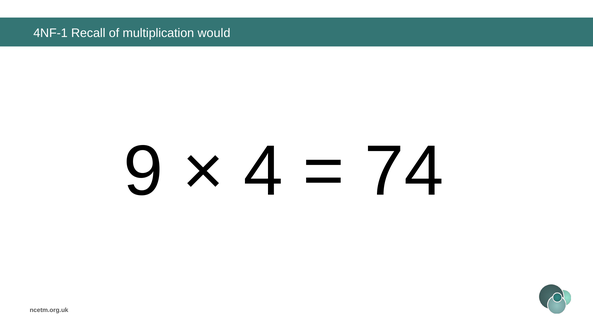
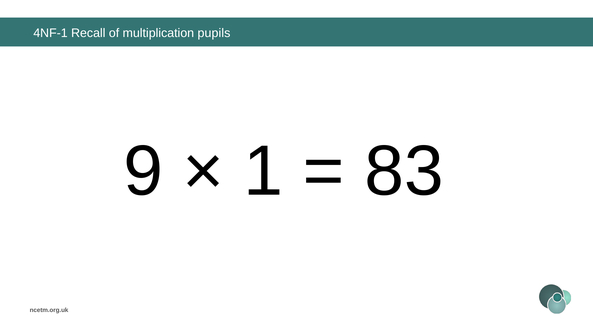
would: would -> pupils (214, 33)
4: 4 -> 1 (263, 171)
74: 74 -> 83 (404, 171)
